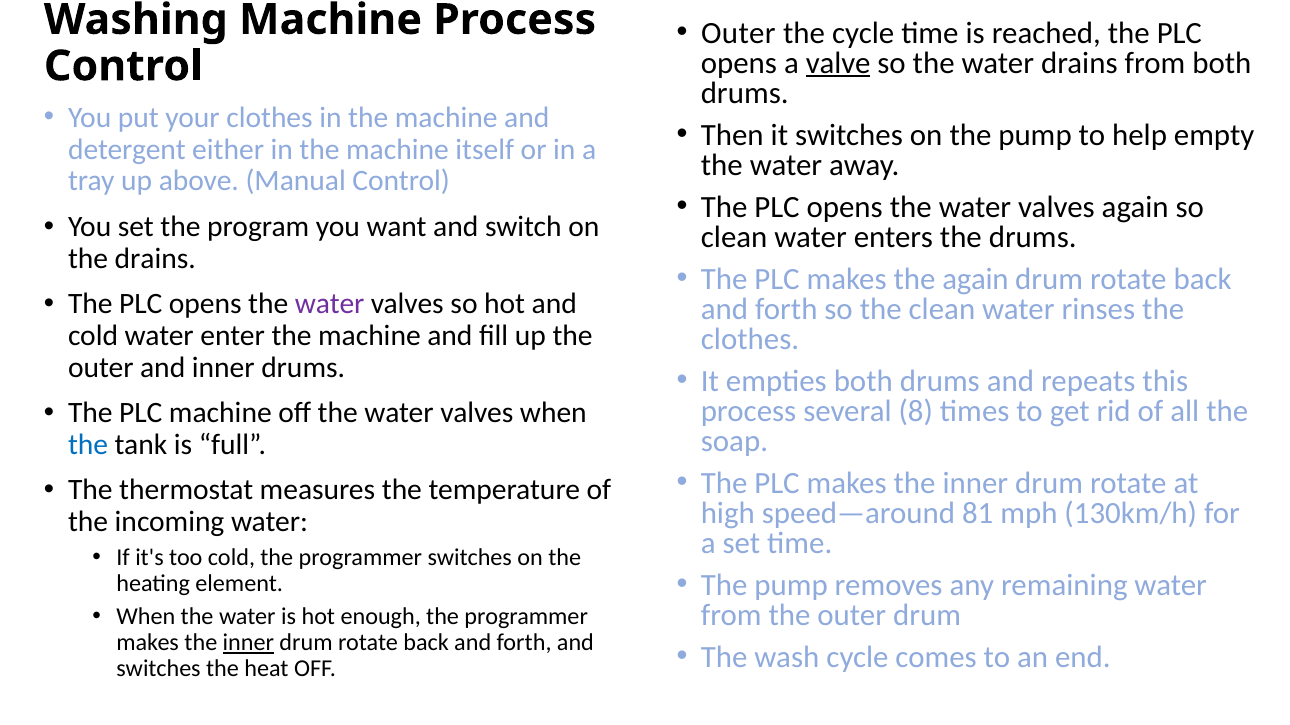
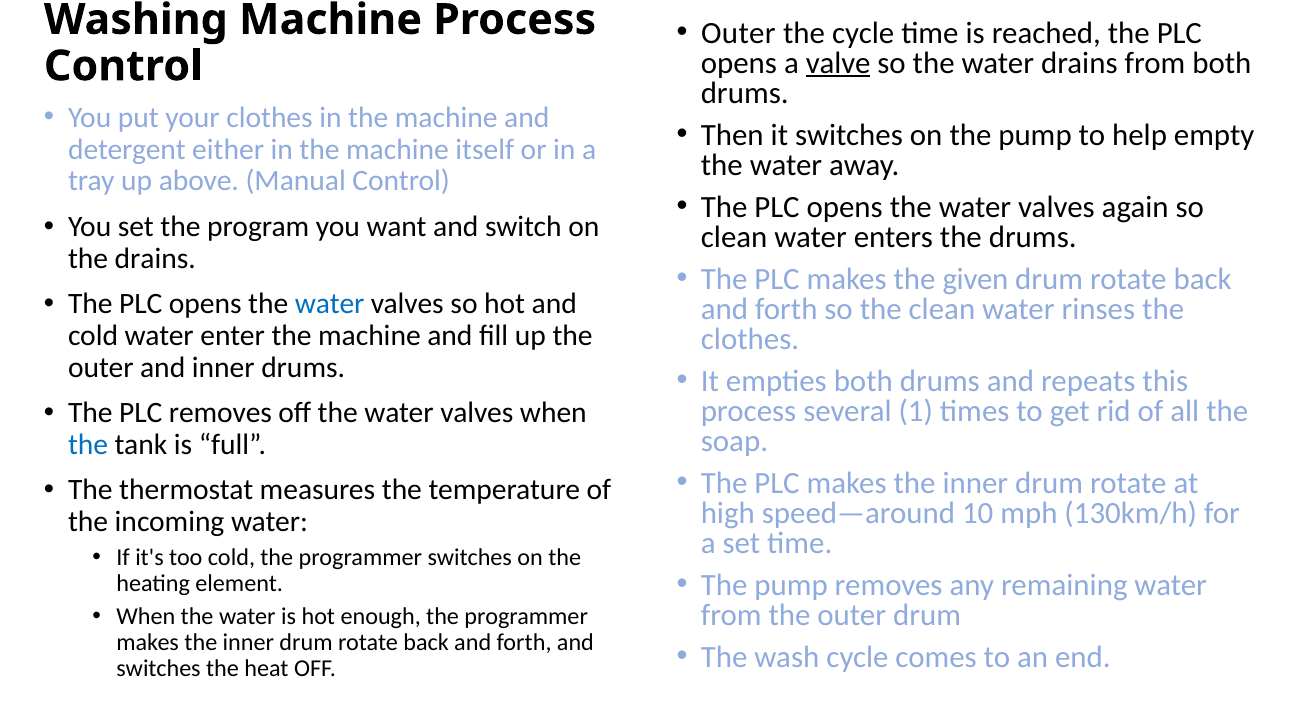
the again: again -> given (975, 279)
water colour: purple -> blue (330, 304)
PLC machine: machine -> removes (220, 413)
8: 8 -> 1 (916, 412)
81: 81 -> 10 (978, 514)
inner underline: present -> none (248, 643)
